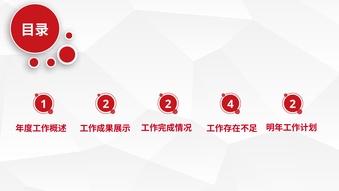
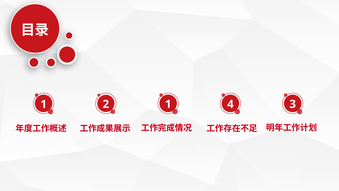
2 2: 2 -> 1 (168, 104)
4 2: 2 -> 3 (293, 104)
